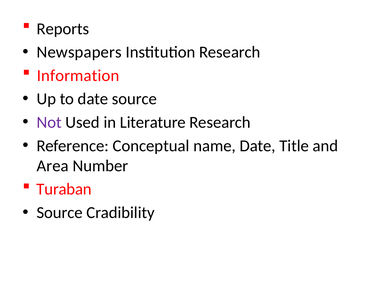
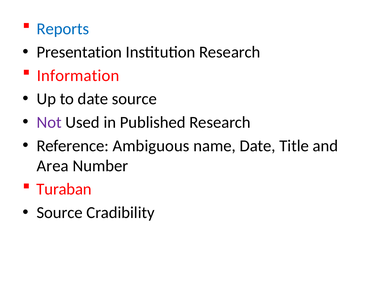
Reports colour: black -> blue (63, 29)
Newspapers: Newspapers -> Presentation (79, 52)
Literature: Literature -> Published (153, 122)
Conceptual: Conceptual -> Ambiguous (151, 145)
